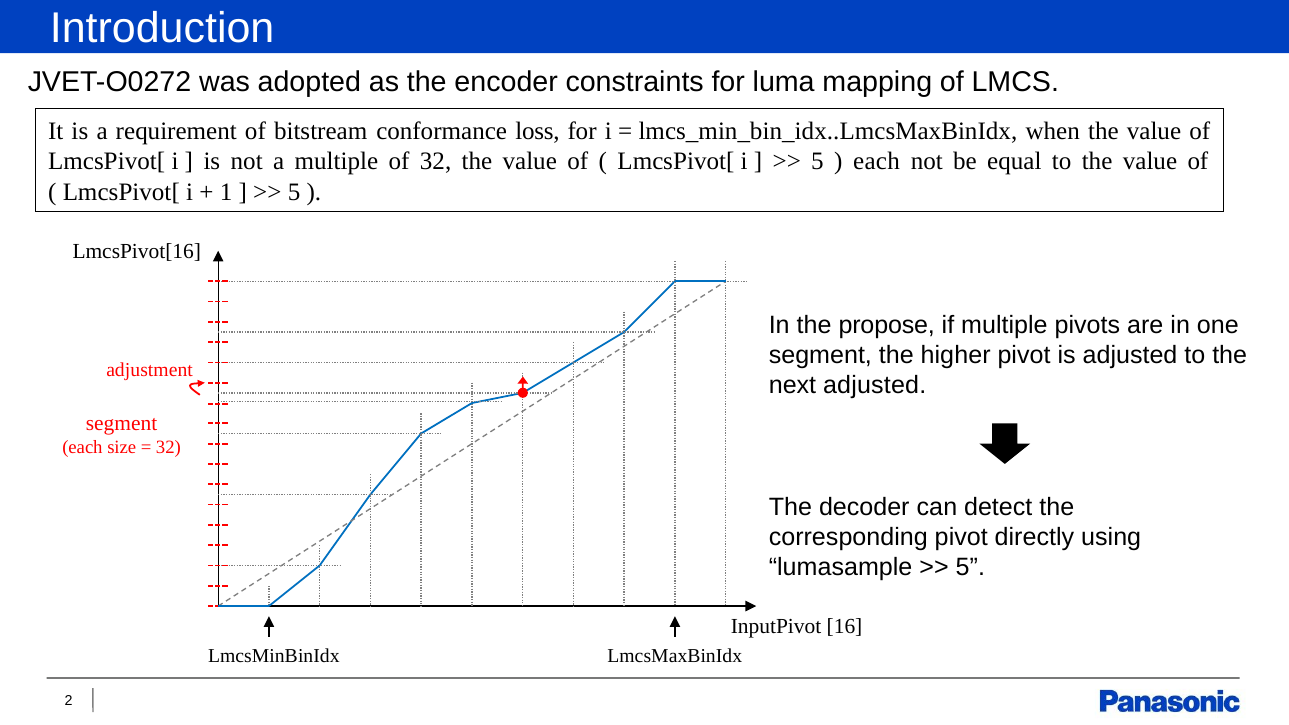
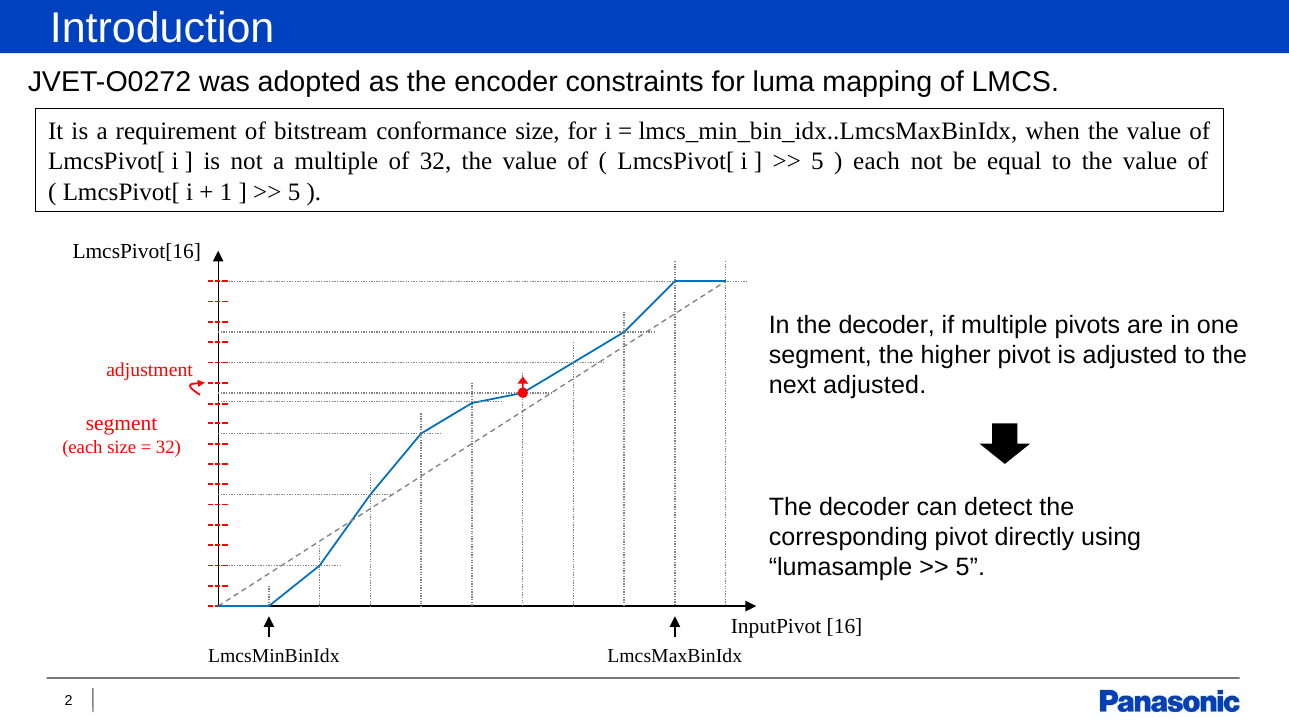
conformance loss: loss -> size (537, 132)
In the propose: propose -> decoder (887, 325)
